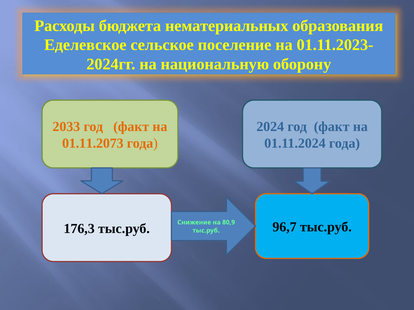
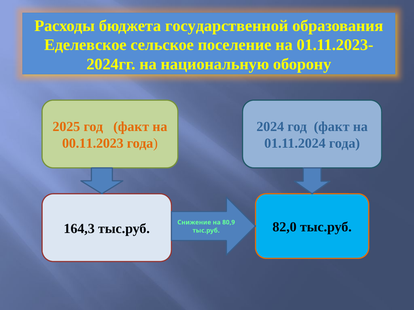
нематериальных: нематериальных -> государственной (227, 26)
2033: 2033 -> 2025 (66, 127)
01.11.2073: 01.11.2073 -> 00.11.2023 (93, 143)
176,3: 176,3 -> 164,3 (79, 229)
96,7: 96,7 -> 82,0 (285, 227)
